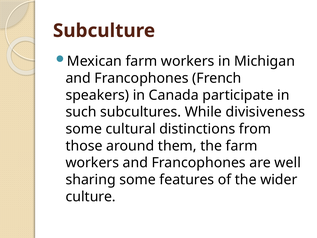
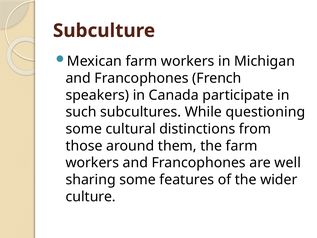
divisiveness: divisiveness -> questioning (265, 112)
